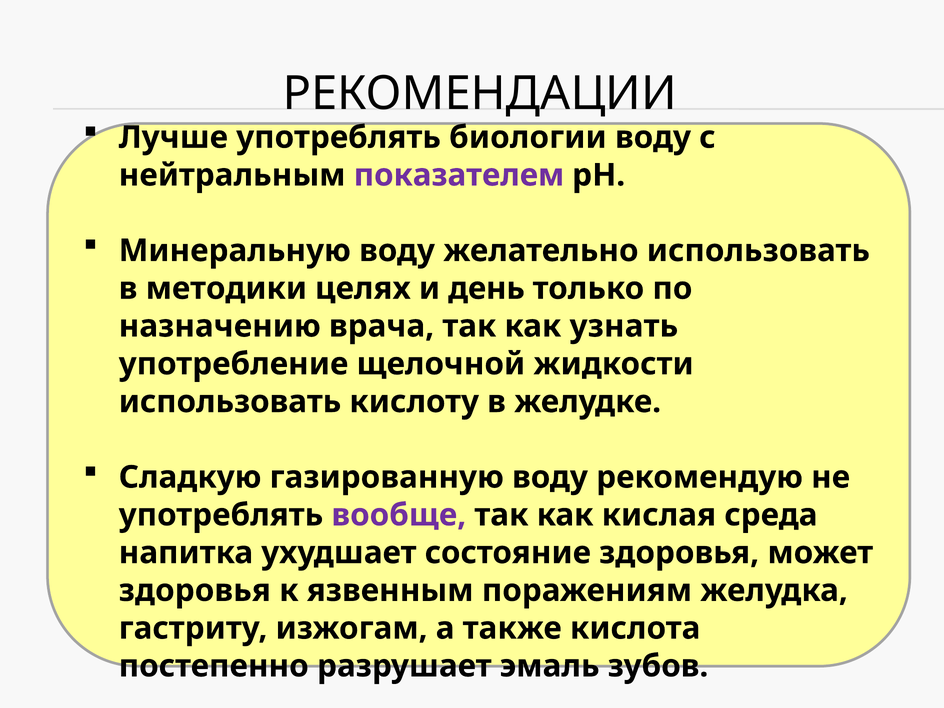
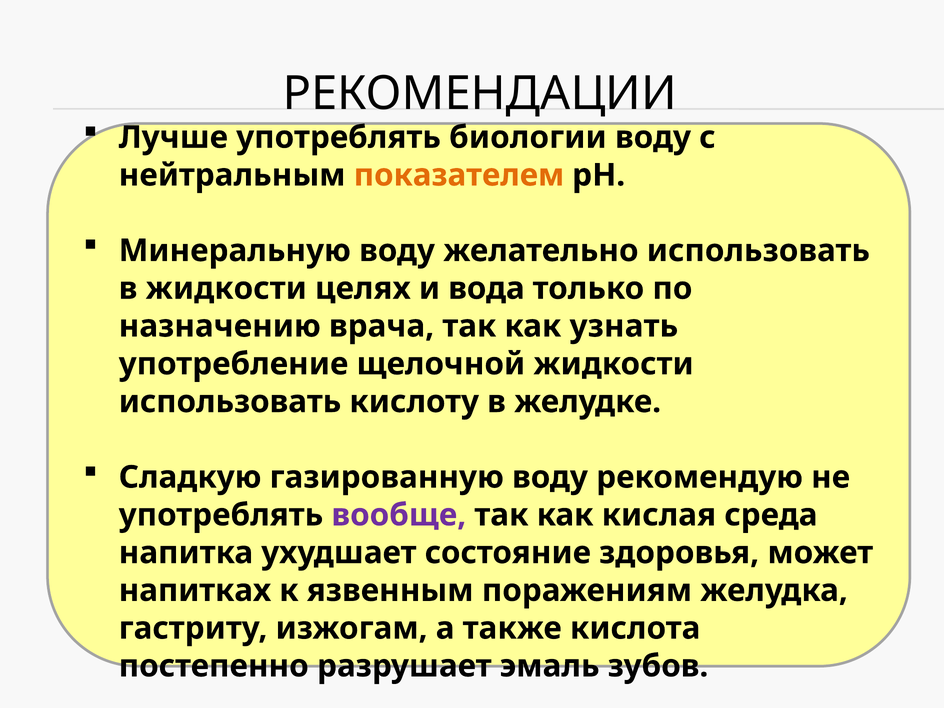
показателем colour: purple -> orange (459, 175)
в методики: методики -> жидкости (226, 288)
день: день -> вода (486, 288)
здоровья: здоровья -> напитках (195, 591)
